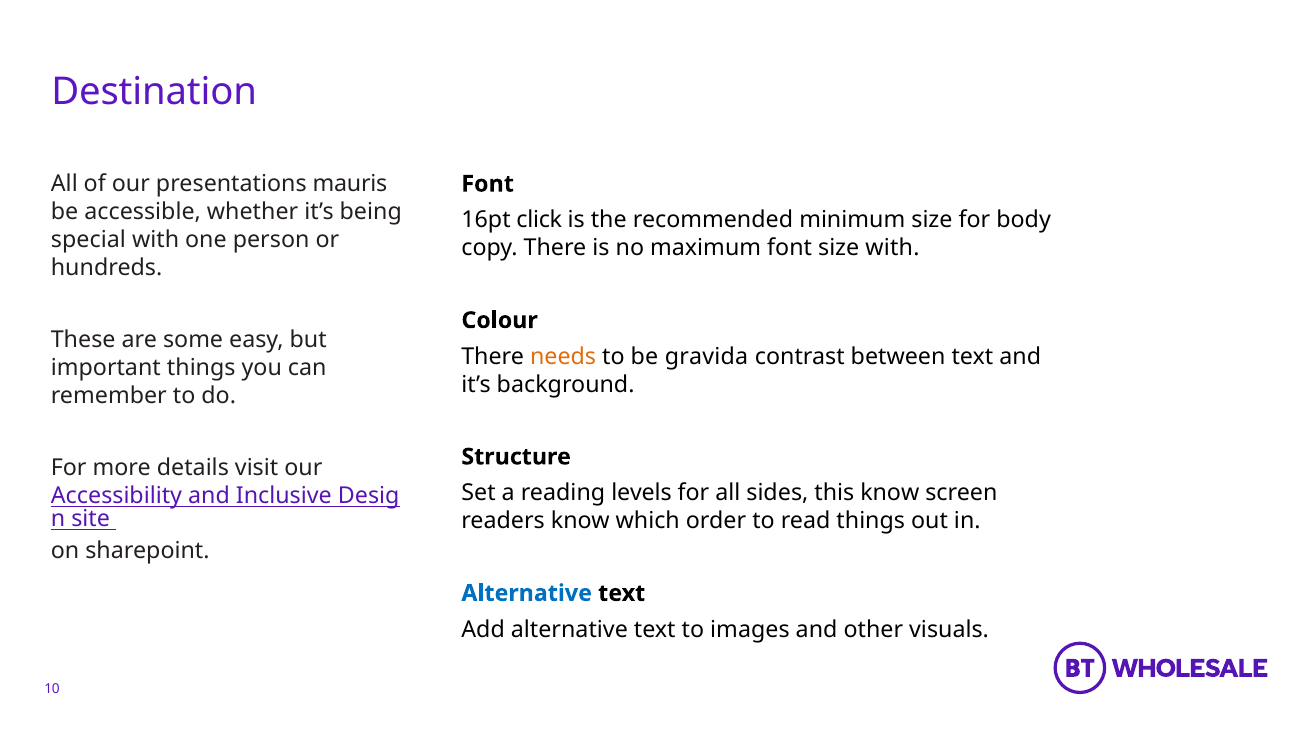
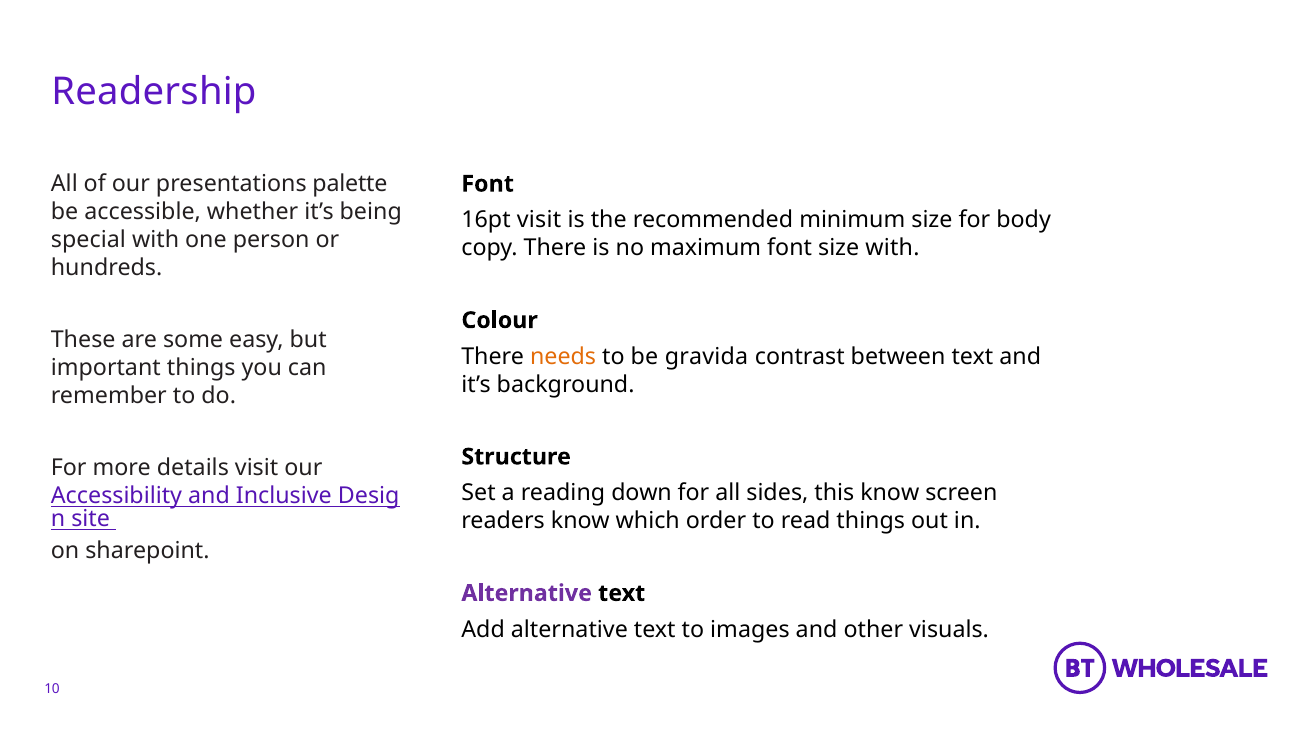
Destination: Destination -> Readership (154, 92)
mauris: mauris -> palette (350, 184)
16pt click: click -> visit (539, 220)
levels: levels -> down (641, 493)
Alternative colour: blue -> purple (527, 593)
